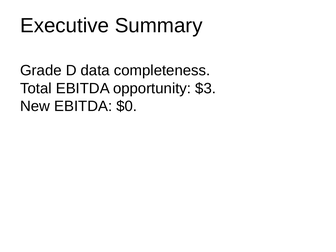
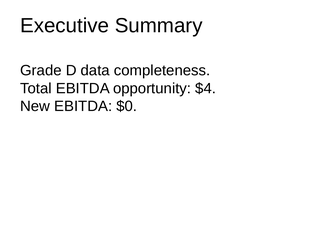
$3: $3 -> $4 (206, 88)
